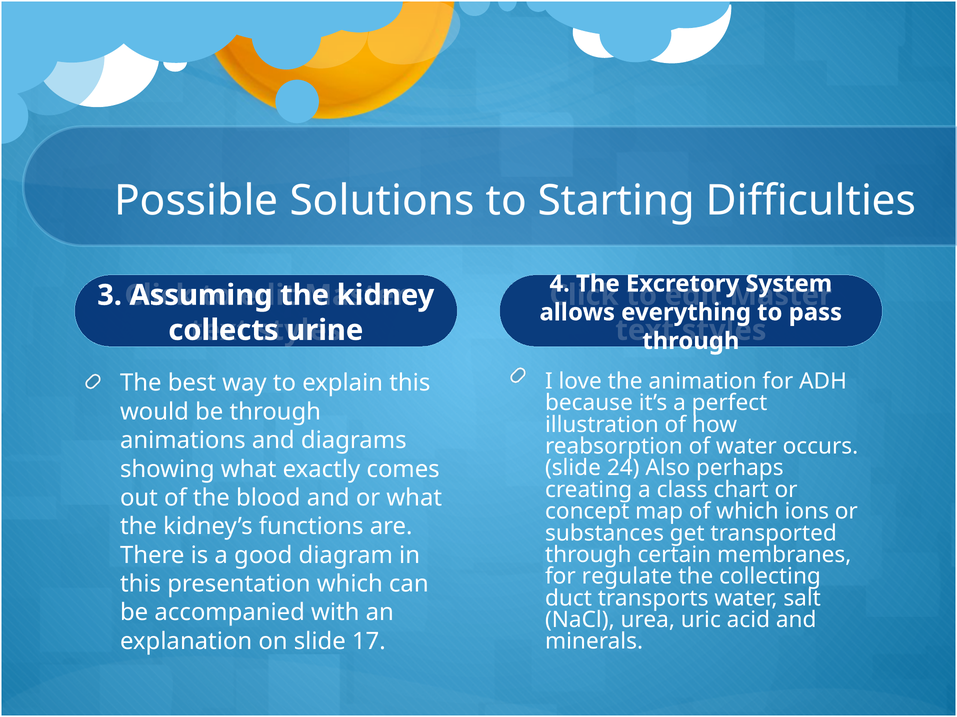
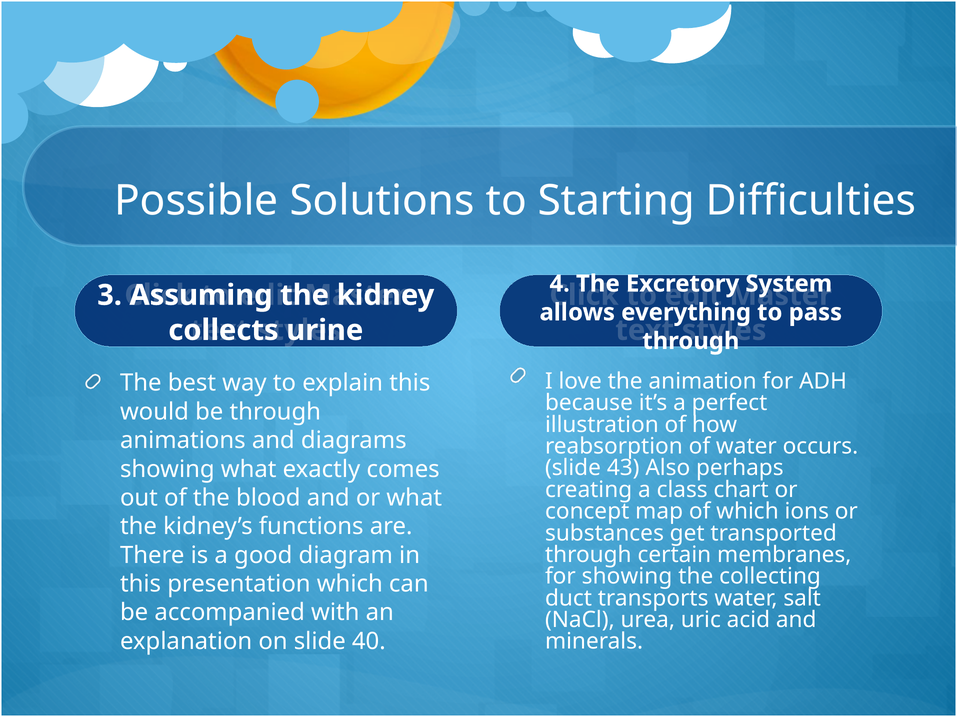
24: 24 -> 43 (623, 469)
for regulate: regulate -> showing (627, 577)
17: 17 -> 40 (369, 642)
